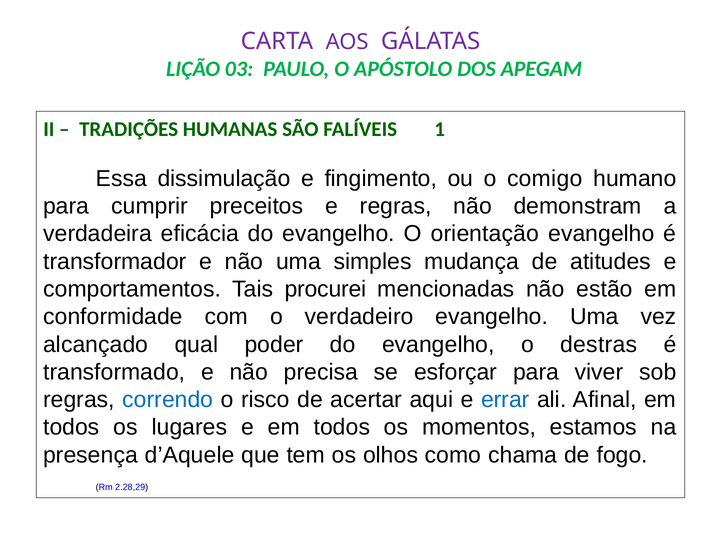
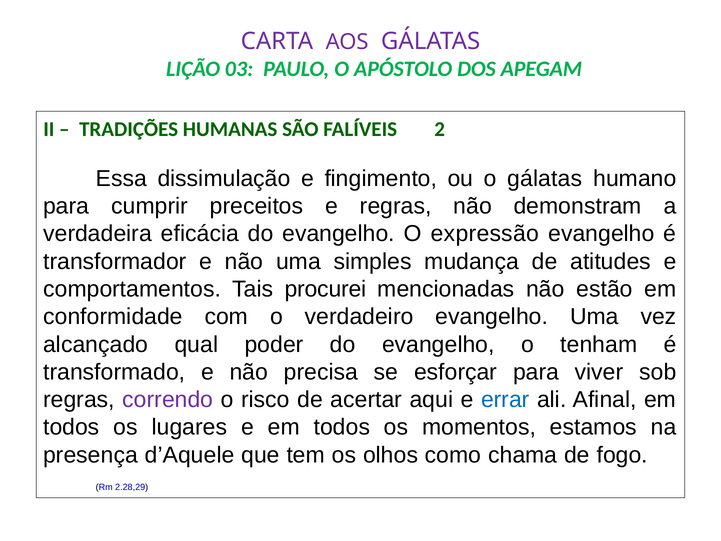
1: 1 -> 2 (440, 129)
o comigo: comigo -> gálatas (545, 179)
orientação: orientação -> expressão (485, 234)
destras: destras -> tenham (599, 344)
correndo colour: blue -> purple (168, 399)
